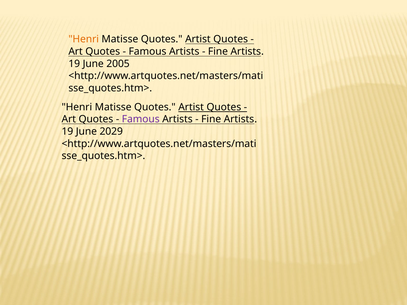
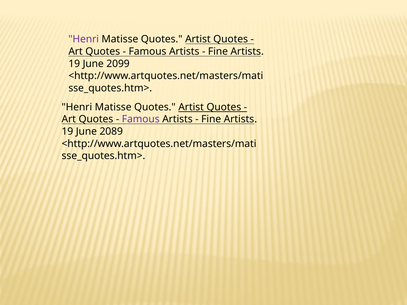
Henri colour: orange -> purple (84, 39)
2005: 2005 -> 2099 (118, 64)
2029: 2029 -> 2089 (111, 132)
